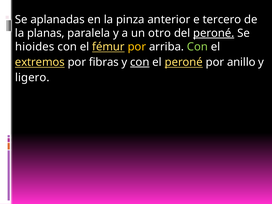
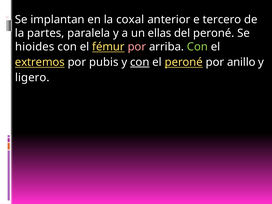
aplanadas: aplanadas -> implantan (58, 20)
pinza: pinza -> coxal (130, 20)
planas: planas -> partes (46, 33)
otro: otro -> ellas (160, 33)
peroné underline: present -> none (214, 33)
por colour: yellow -> pink (137, 47)
fibras: fibras -> pubis (104, 62)
